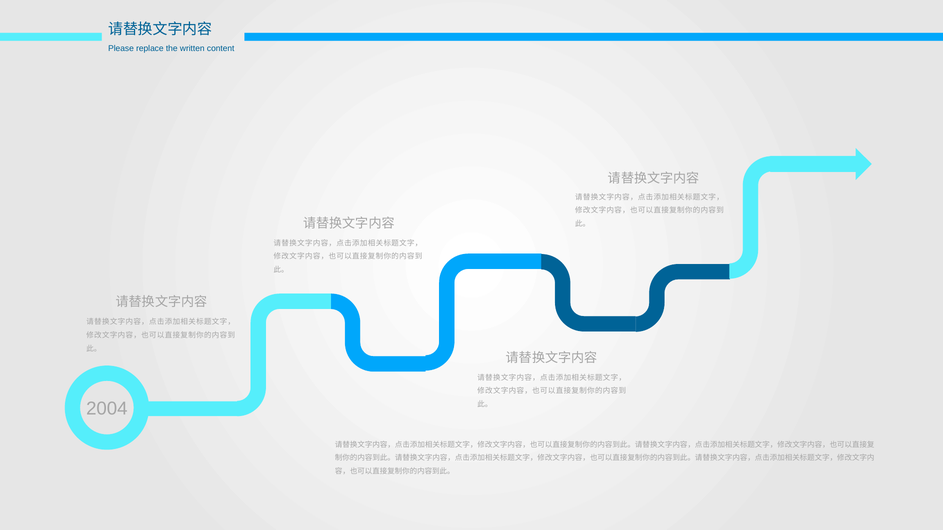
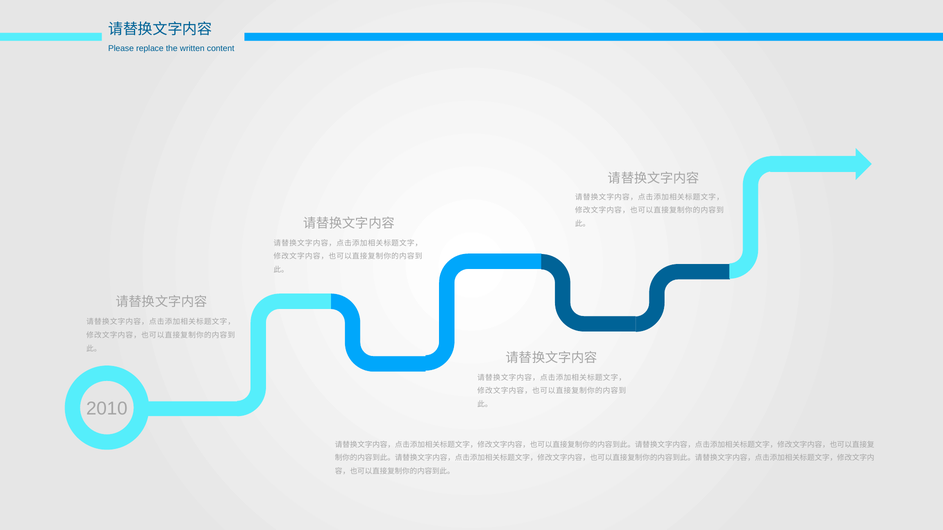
2004: 2004 -> 2010 (107, 409)
